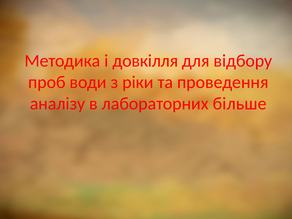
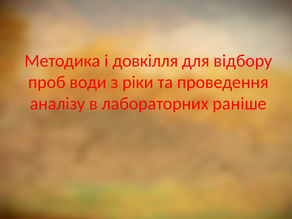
більше: більше -> раніше (240, 104)
